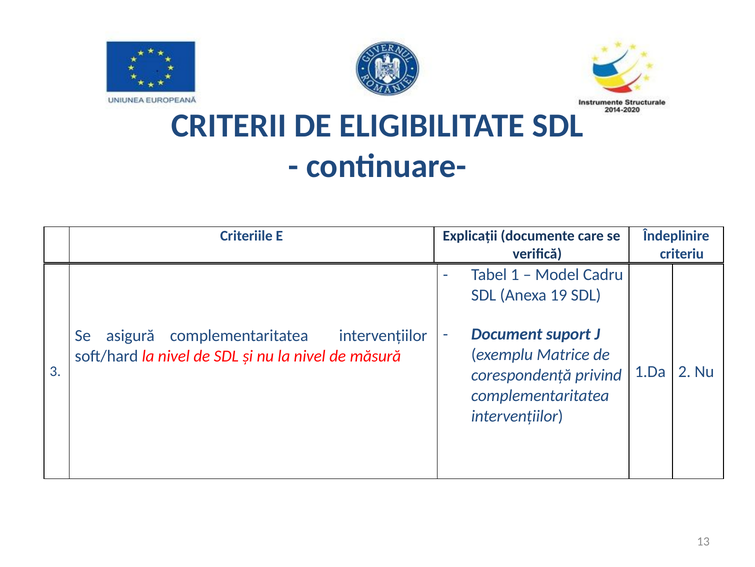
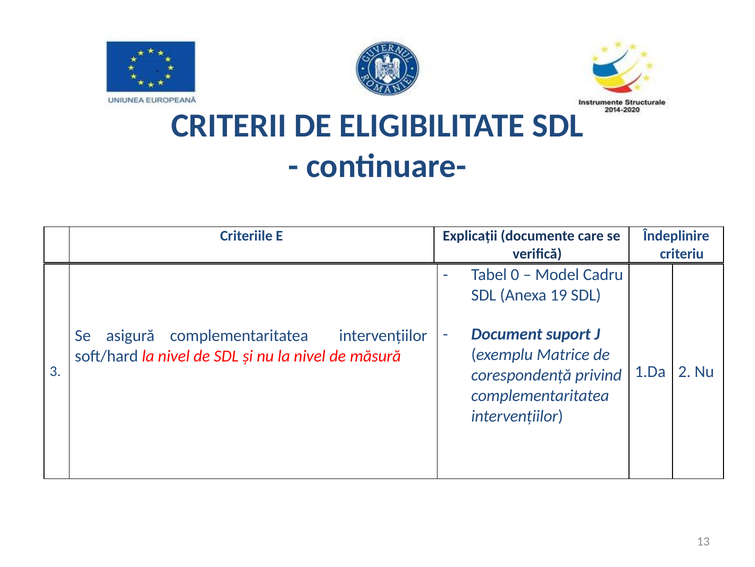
1: 1 -> 0 (515, 274)
